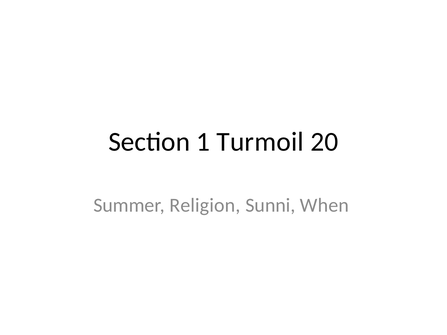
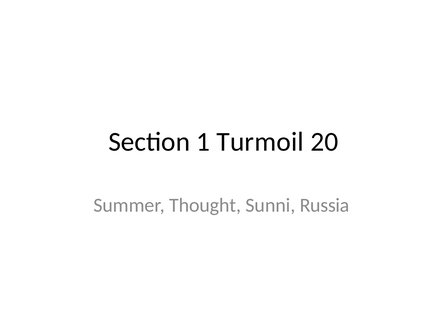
Religion: Religion -> Thought (205, 206)
When: When -> Russia (325, 206)
